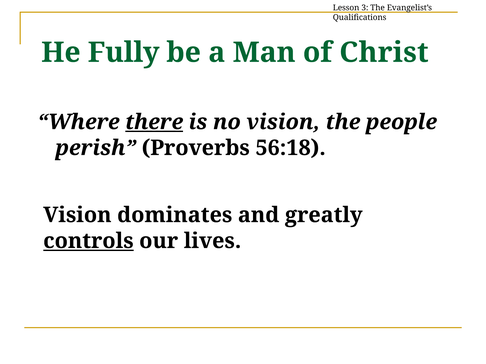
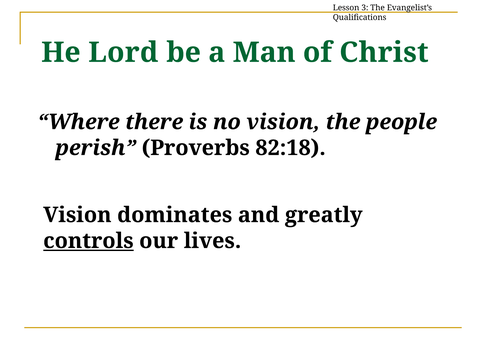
Fully: Fully -> Lord (123, 53)
there underline: present -> none (154, 122)
56:18: 56:18 -> 82:18 (291, 148)
